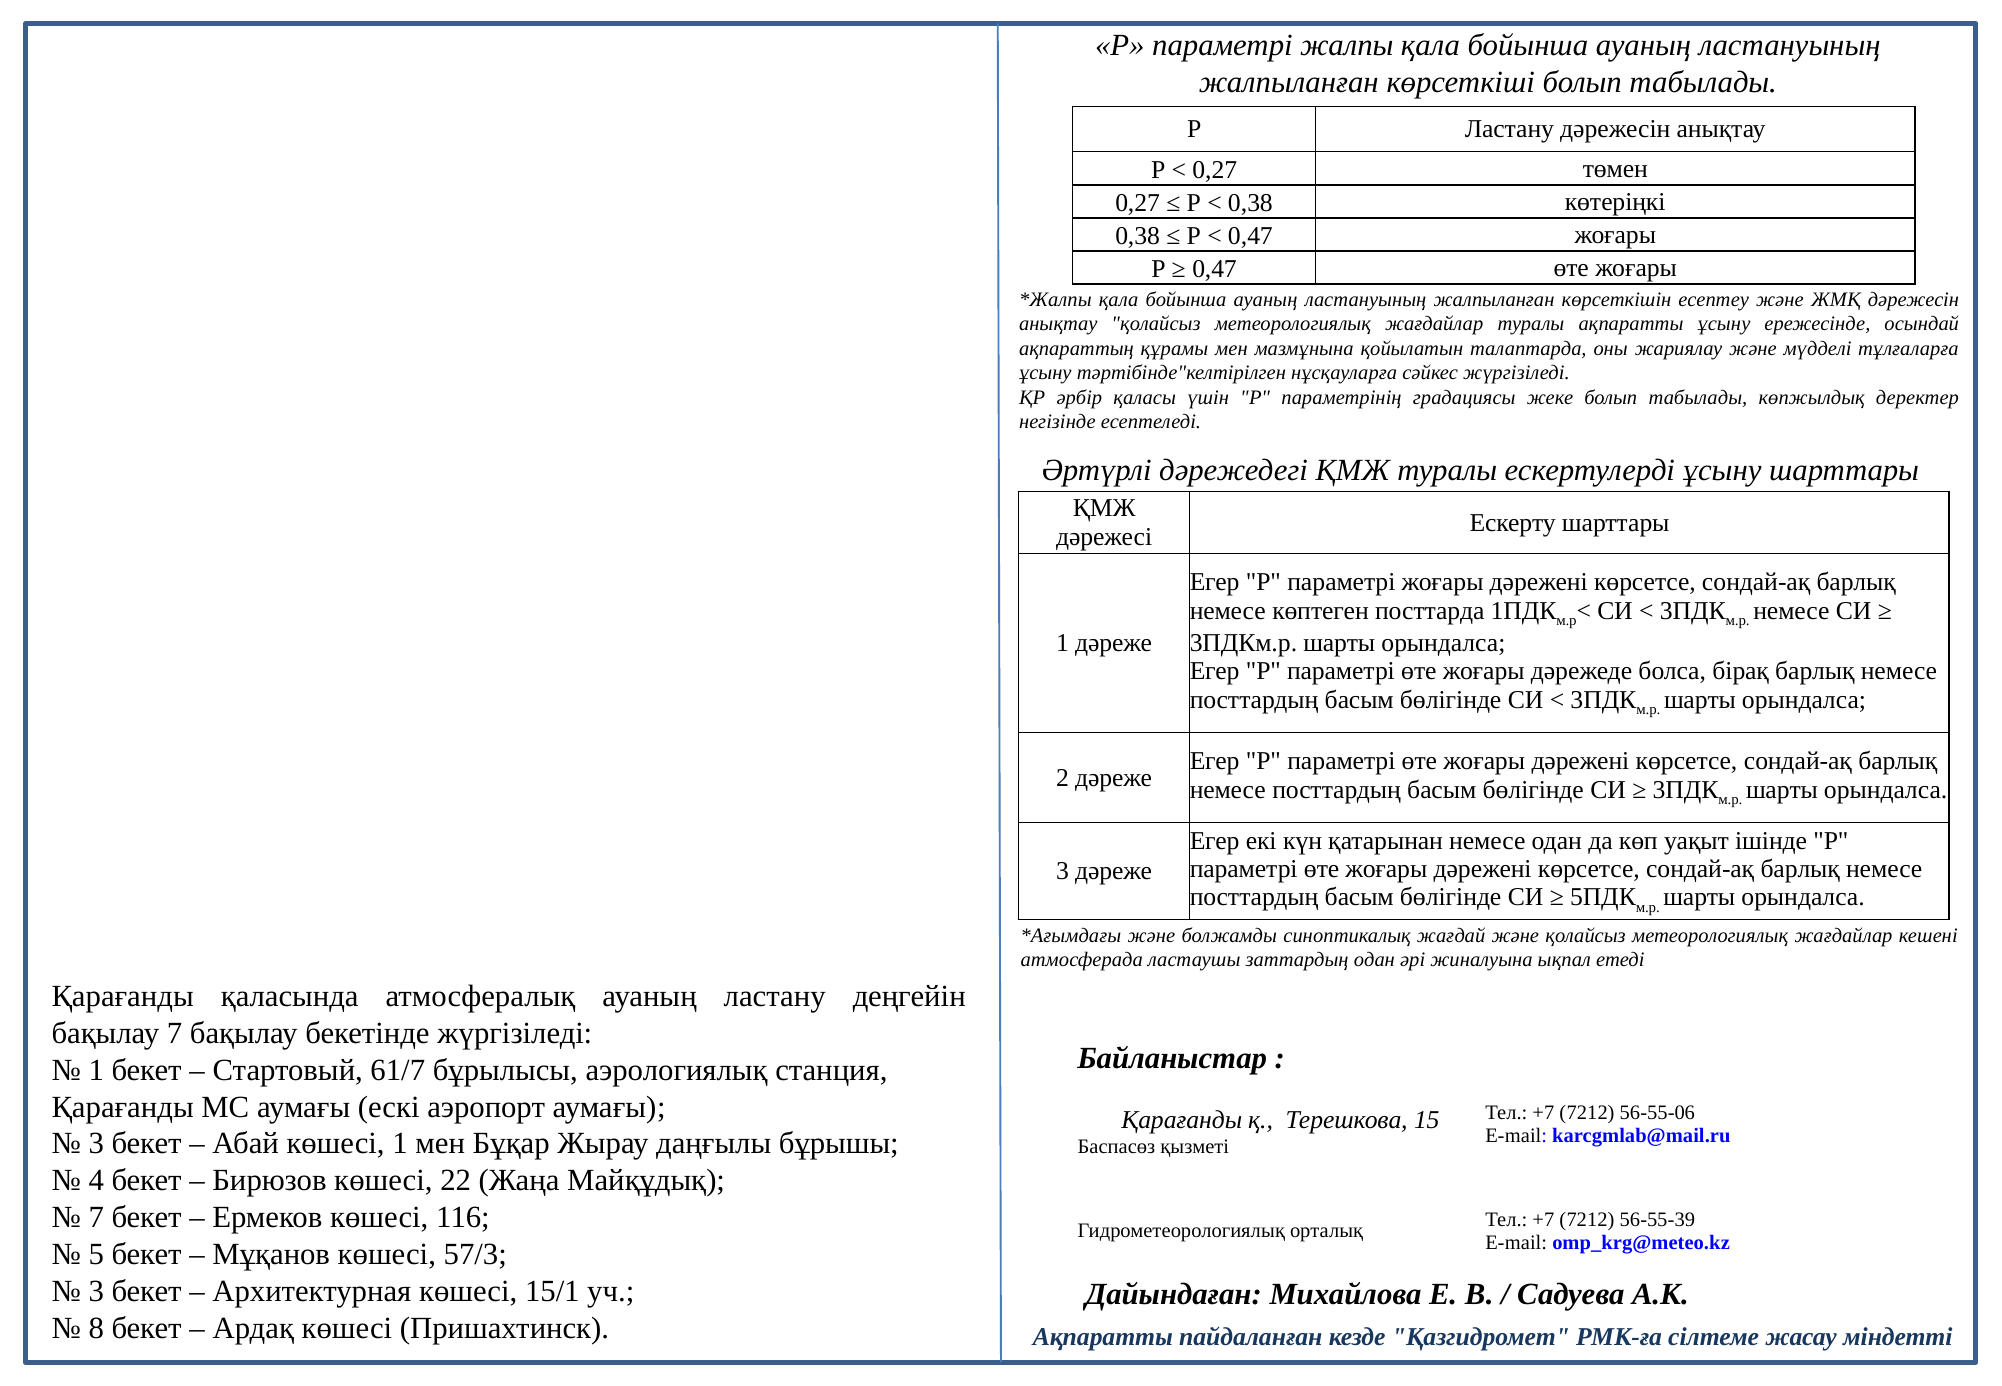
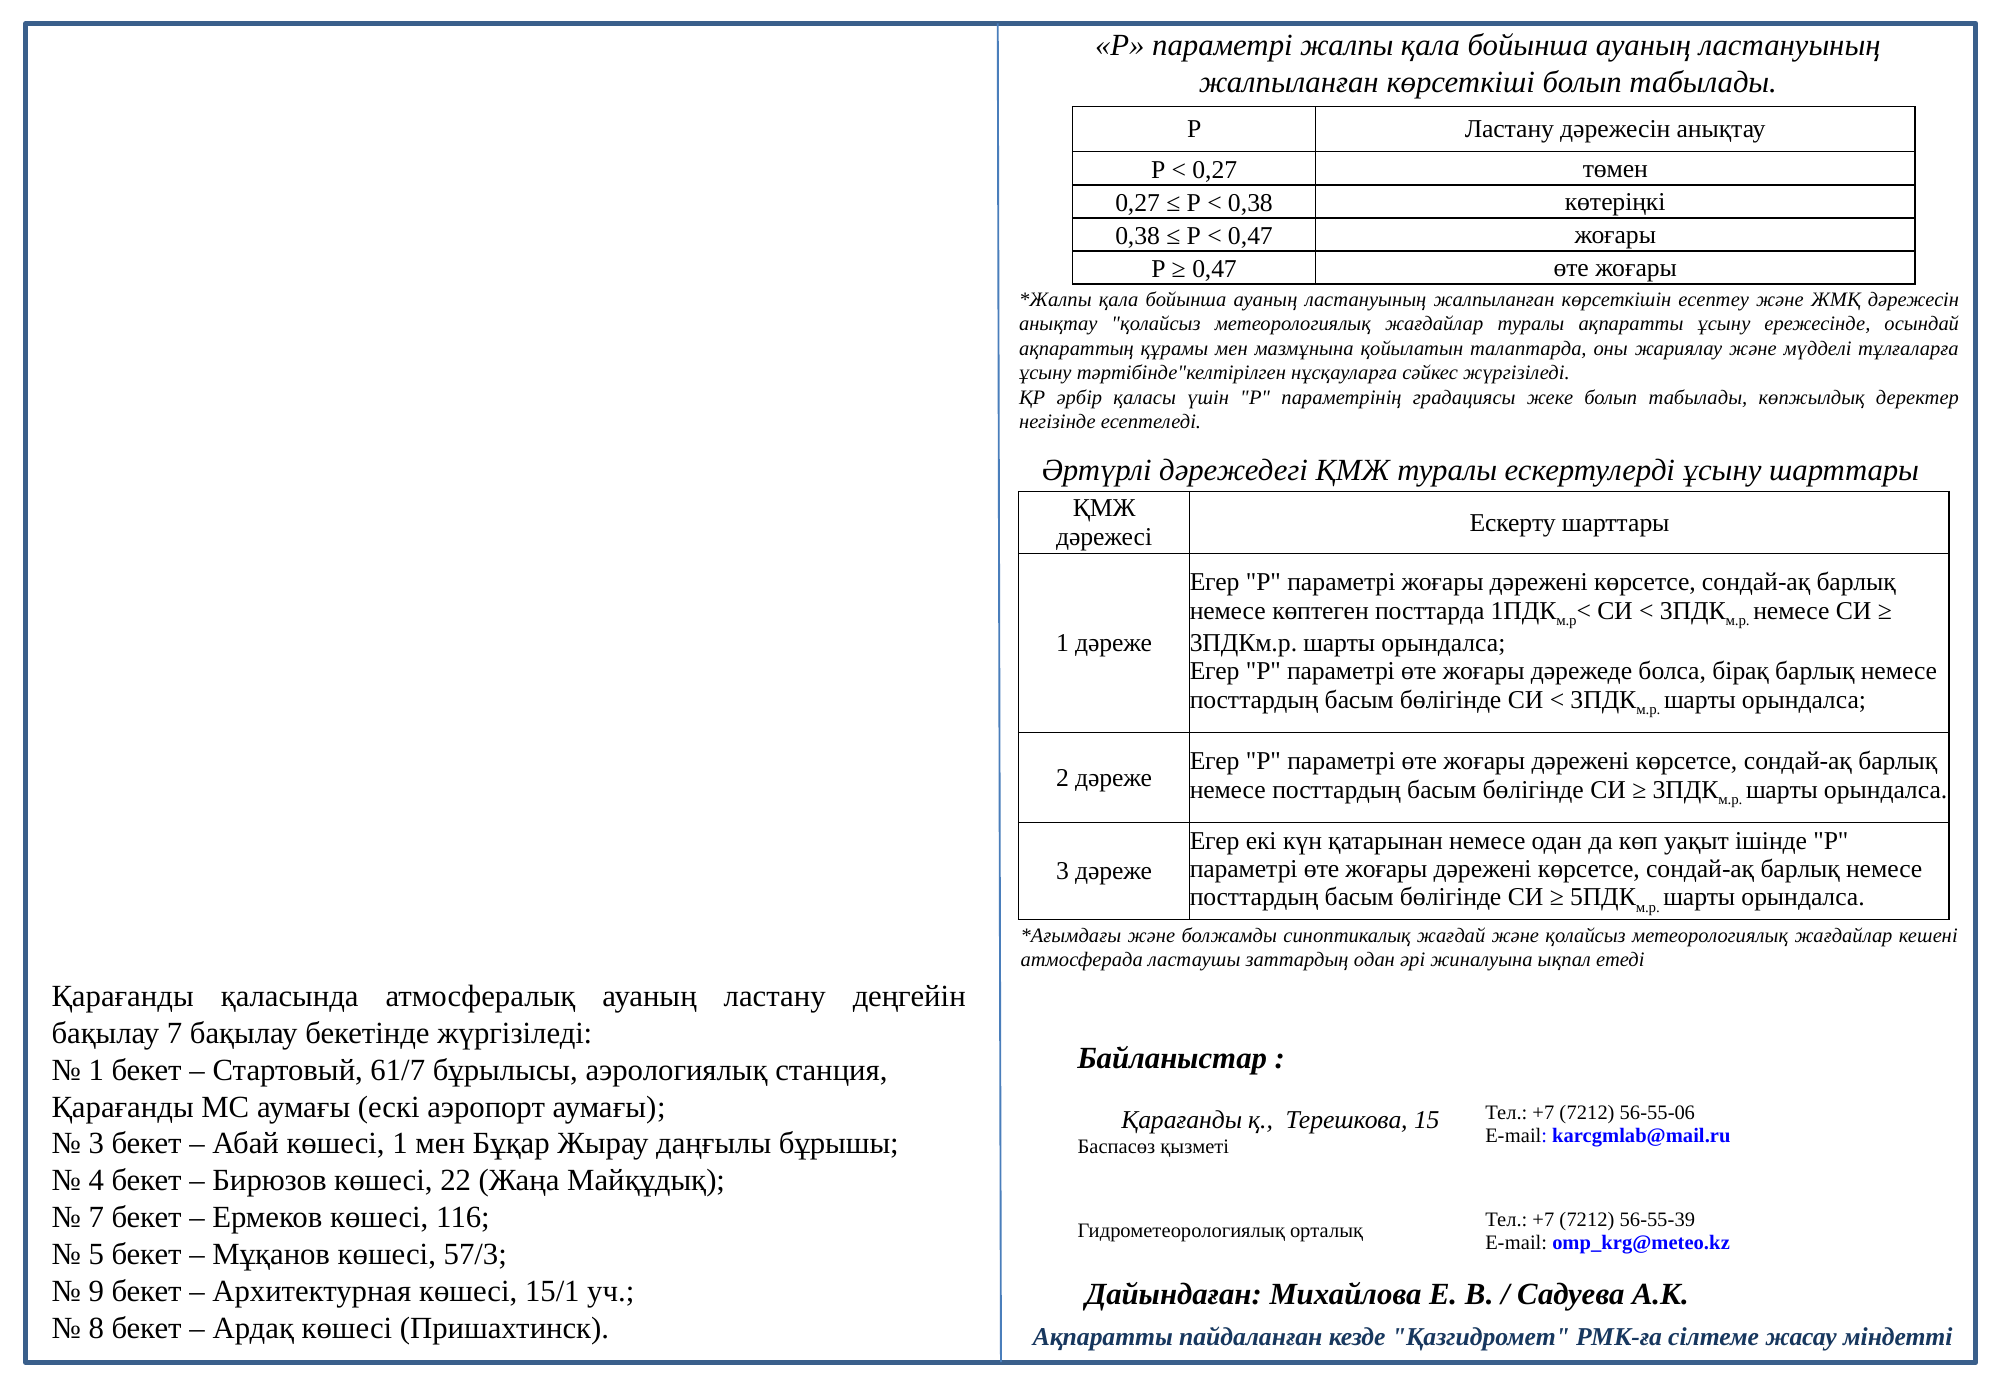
3: 3 -> 9 (96, 1292)
